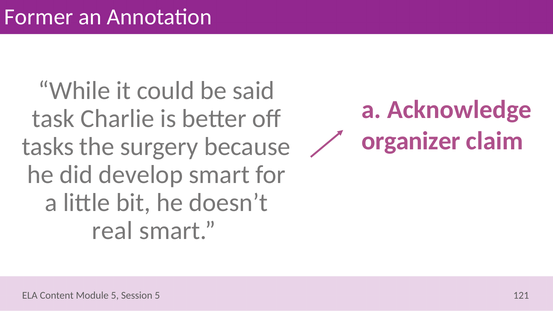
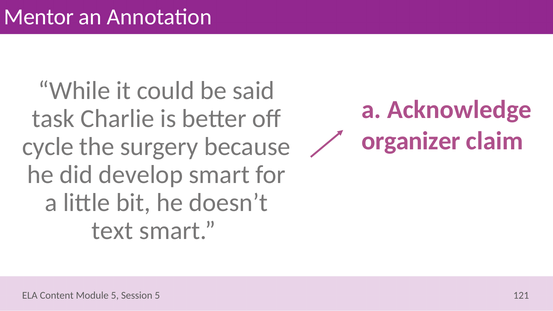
Former: Former -> Mentor (39, 17)
tasks: tasks -> cycle (48, 147)
real: real -> text (112, 231)
